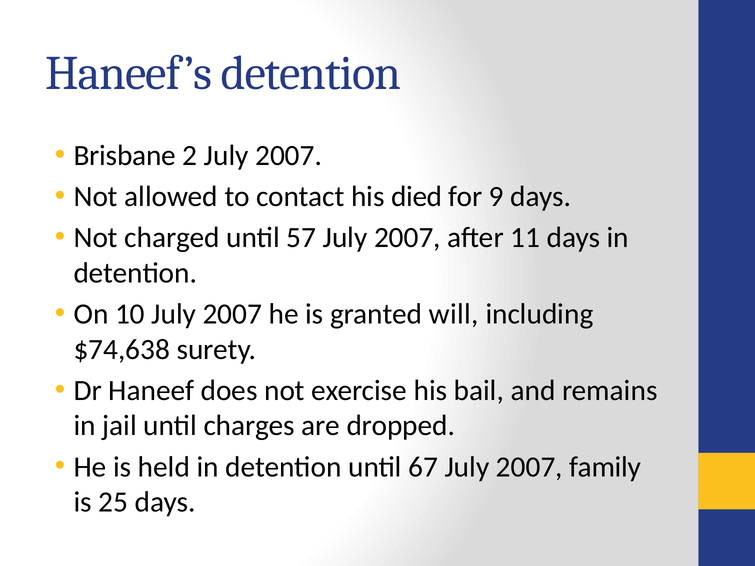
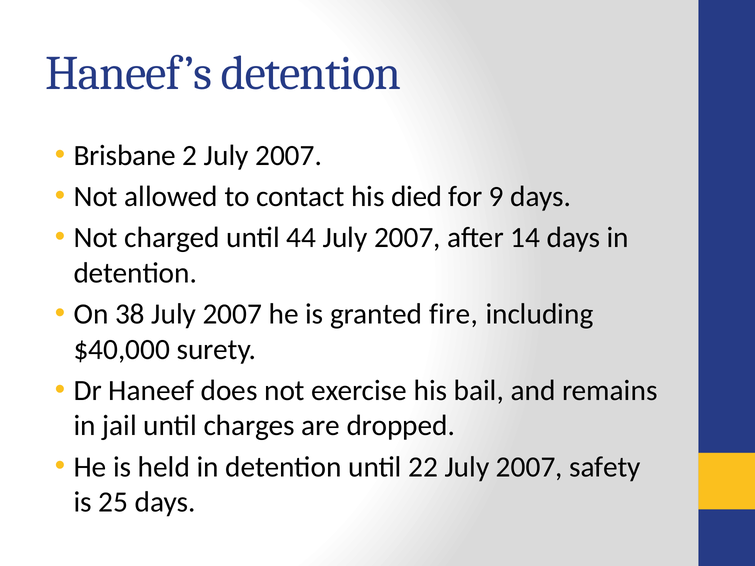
57: 57 -> 44 (301, 238)
11: 11 -> 14 (525, 238)
10: 10 -> 38 (130, 314)
will: will -> fire (454, 314)
$74,638: $74,638 -> $40,000 (122, 349)
67: 67 -> 22 (423, 467)
family: family -> safety (605, 467)
